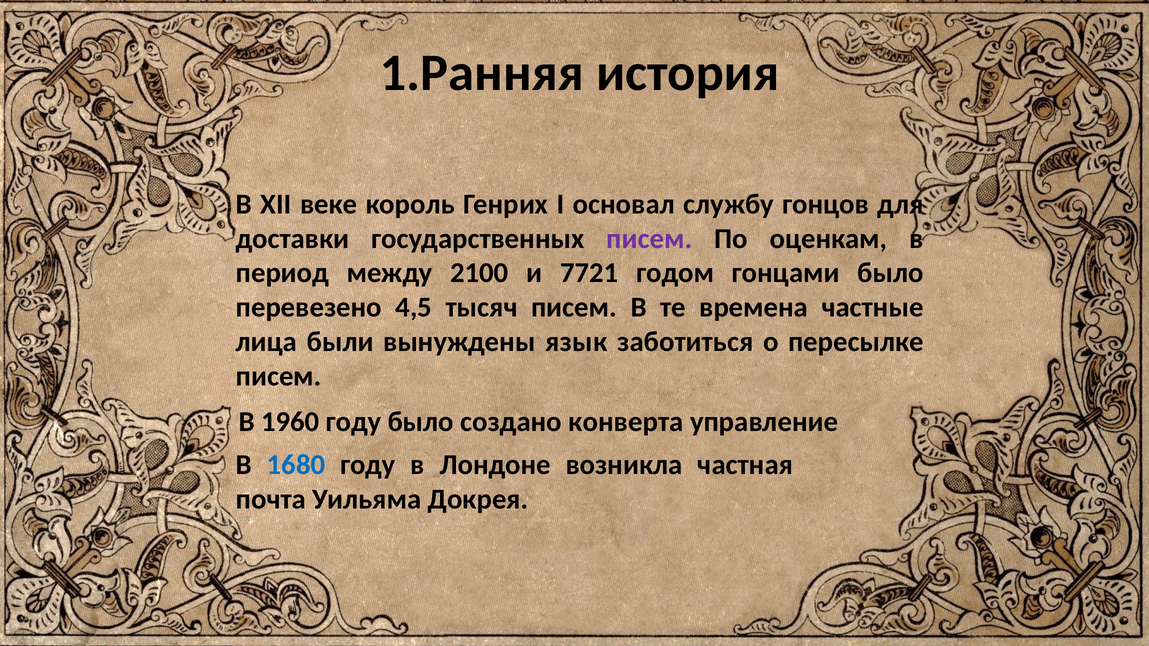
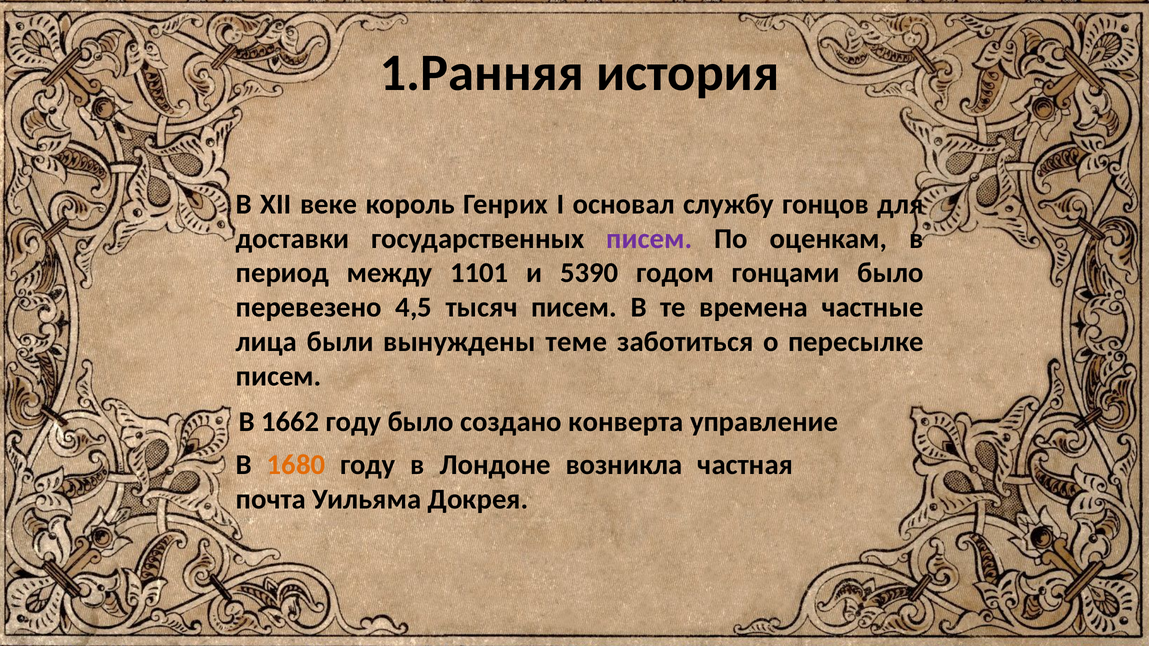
2100: 2100 -> 1101 (479, 273)
7721: 7721 -> 5390 (589, 273)
язык: язык -> теме (576, 342)
1960: 1960 -> 1662 (290, 422)
1680 colour: blue -> orange (296, 465)
